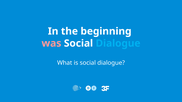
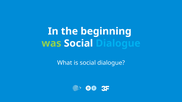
was colour: pink -> light green (51, 43)
